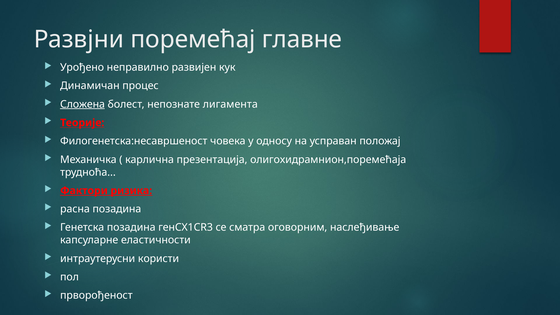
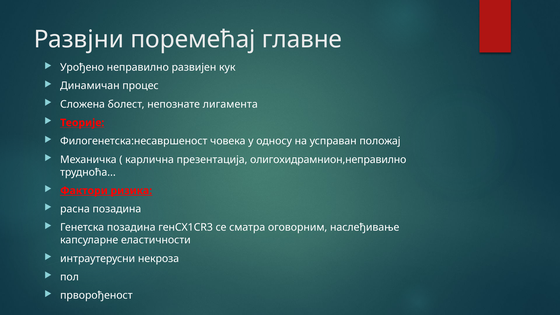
Сложена underline: present -> none (83, 104)
олигохидрамнион,поремећаја: олигохидрамнион,поремећаја -> олигохидрамнион,неправилно (328, 160)
користи: користи -> некроза (159, 259)
